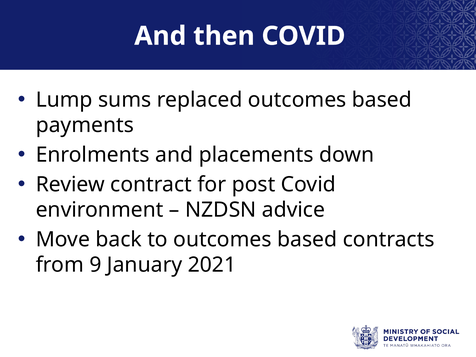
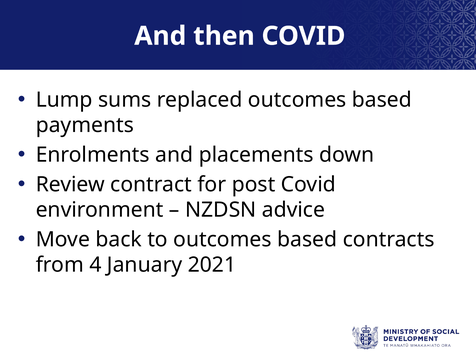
9: 9 -> 4 (95, 265)
